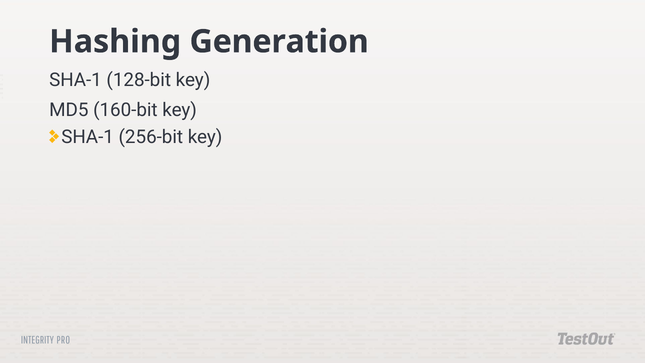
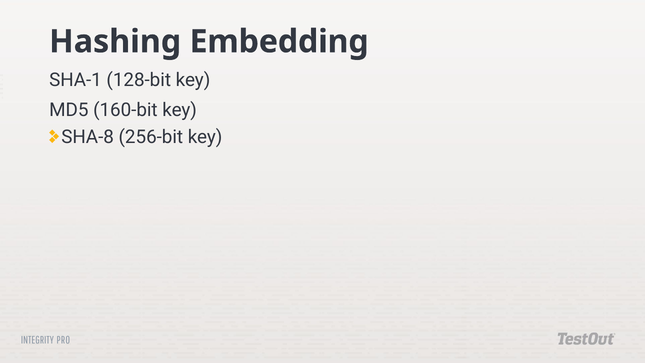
Generation: Generation -> Embedding (279, 42)
SHA-1: SHA-1 -> SHA-8 (88, 137)
